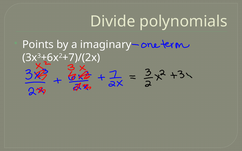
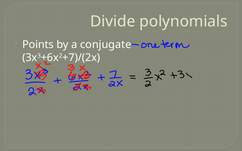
imaginary: imaginary -> conjugate (106, 45)
